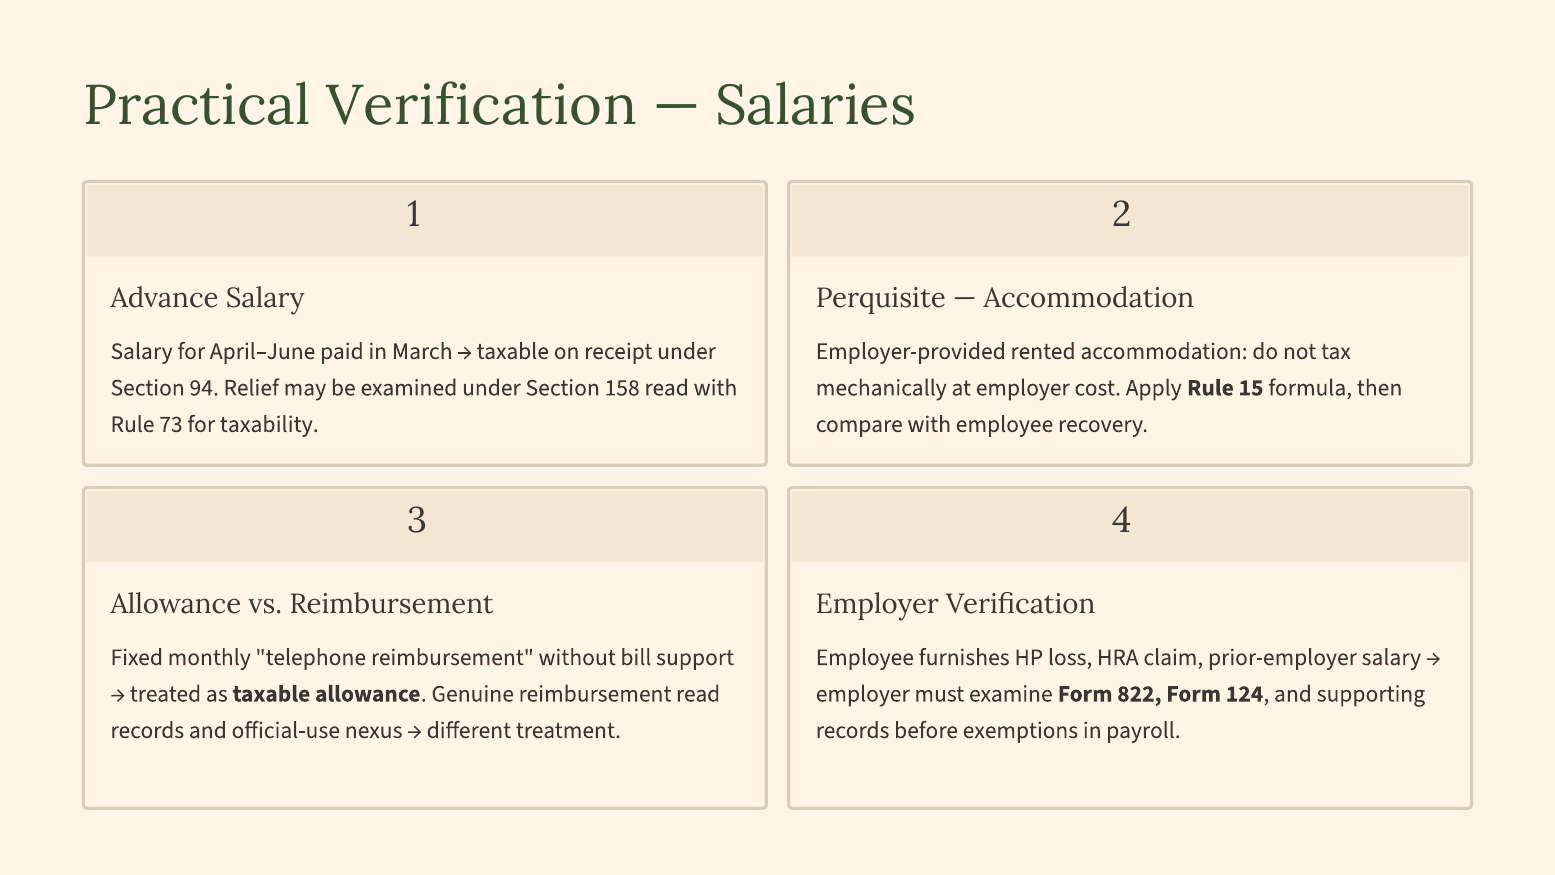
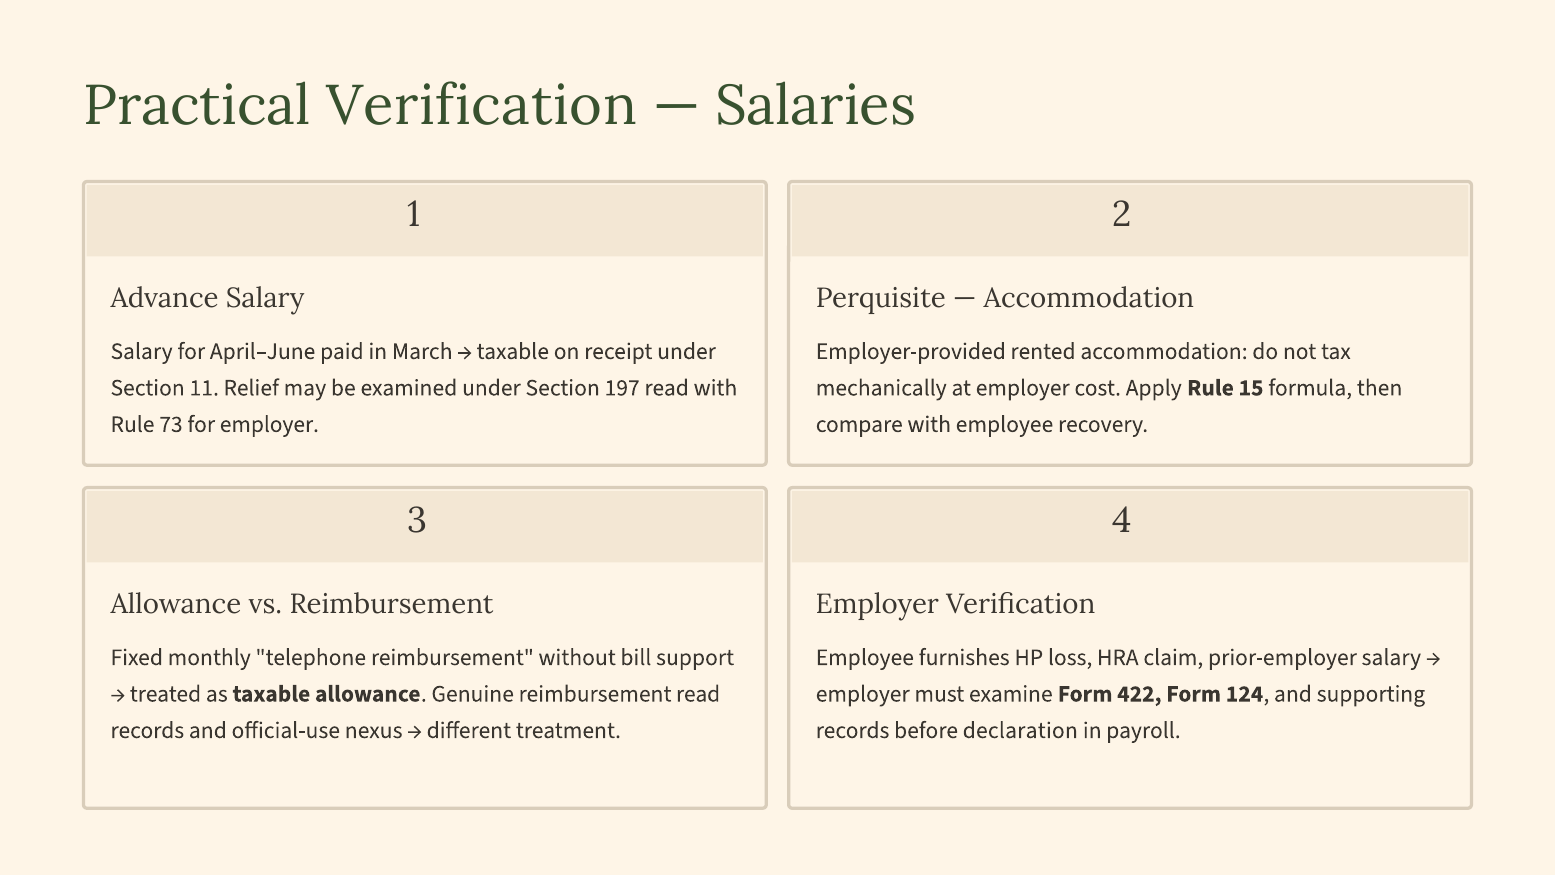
94: 94 -> 11 (204, 388)
158: 158 -> 197 (622, 388)
for taxability: taxability -> employer (269, 424)
822: 822 -> 422 (1139, 693)
exemptions: exemptions -> declaration (1020, 730)
